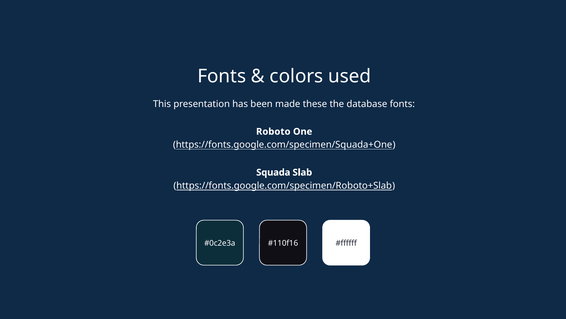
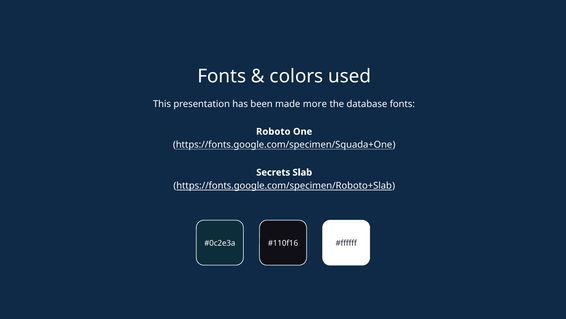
these: these -> more (315, 104)
Squada: Squada -> Secrets (273, 172)
